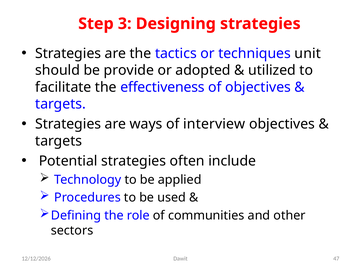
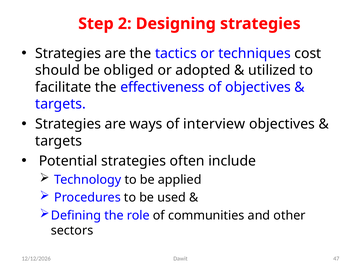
3: 3 -> 2 (125, 24)
unit: unit -> cost (308, 53)
provide: provide -> obliged (129, 70)
